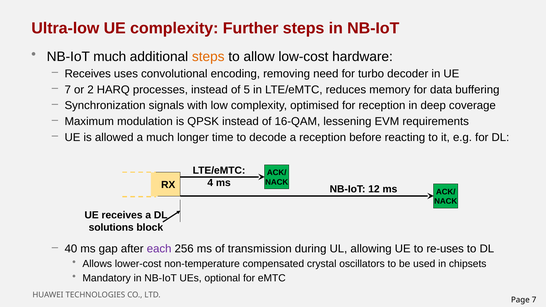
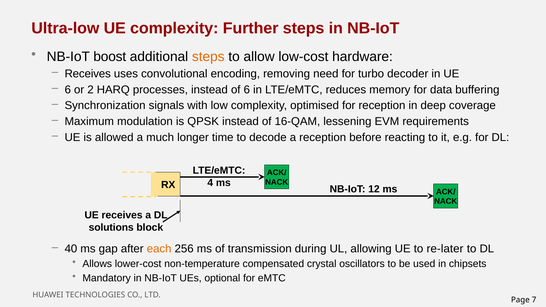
NB-IoT much: much -> boost (110, 57)
7: 7 -> 6 (68, 90)
of 5: 5 -> 6 (247, 90)
each colour: purple -> orange (159, 249)
re-uses: re-uses -> re-later (445, 249)
